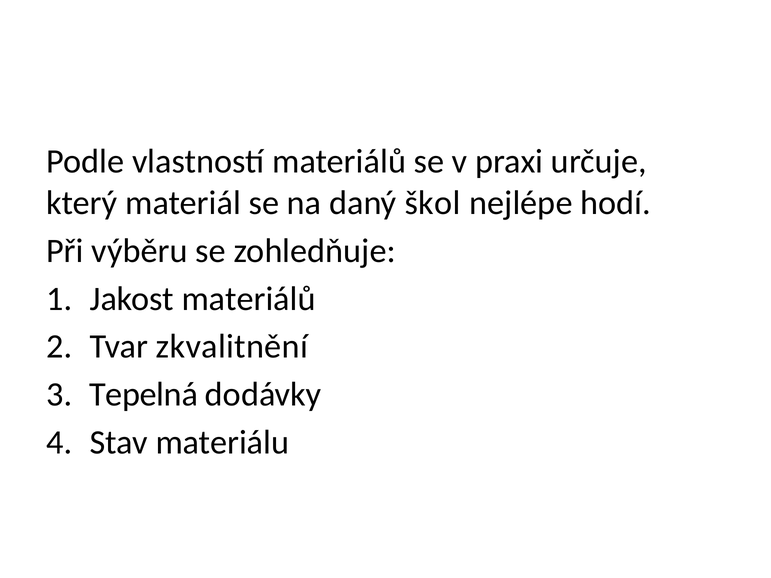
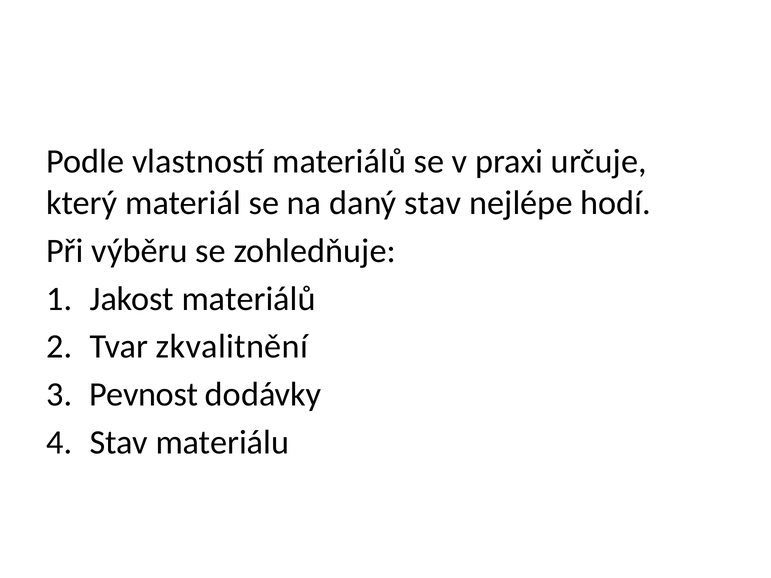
daný škol: škol -> stav (433, 203)
Tepelná: Tepelná -> Pevnost (144, 395)
